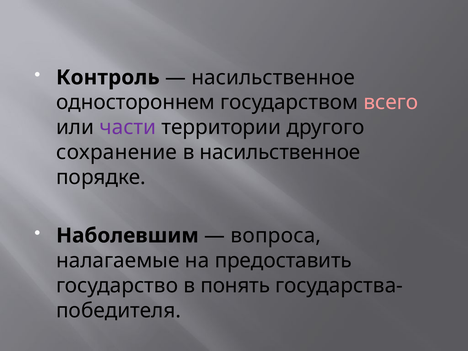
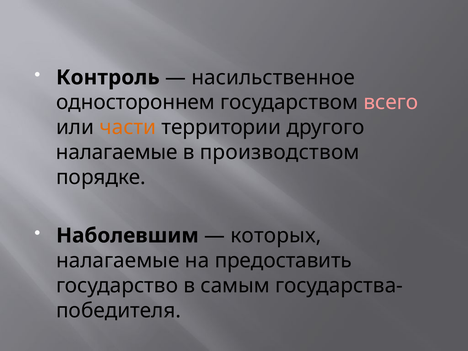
части colour: purple -> orange (128, 127)
сохранение: сохранение -> налагаемые (117, 152)
в насильственное: насильственное -> производством (280, 152)
вопроса: вопроса -> которых (276, 236)
понять: понять -> самым (235, 286)
